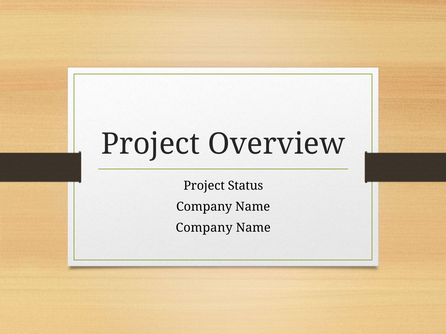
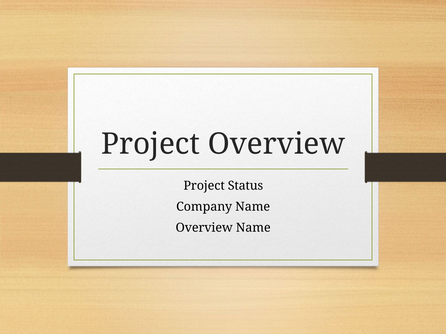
Company: Company -> Overview (204, 228)
